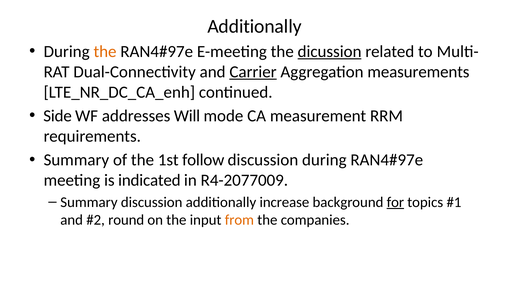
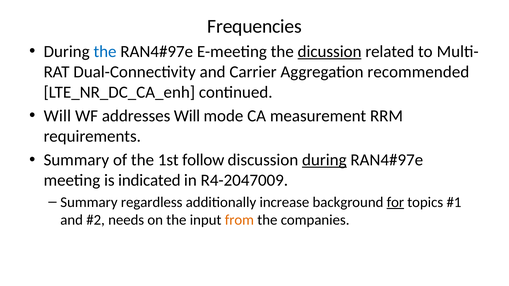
Additionally: Additionally -> Frequencies (255, 27)
the colour: orange -> blue (105, 51)
Carrier underline: present -> none (253, 72)
measurements: measurements -> recommended (418, 72)
Side: Side -> Will (57, 116)
during underline: none -> present (324, 160)
R4-2077009: R4-2077009 -> R4-2047009 (244, 181)
Summary discussion: discussion -> regardless (152, 202)
round: round -> needs (126, 220)
